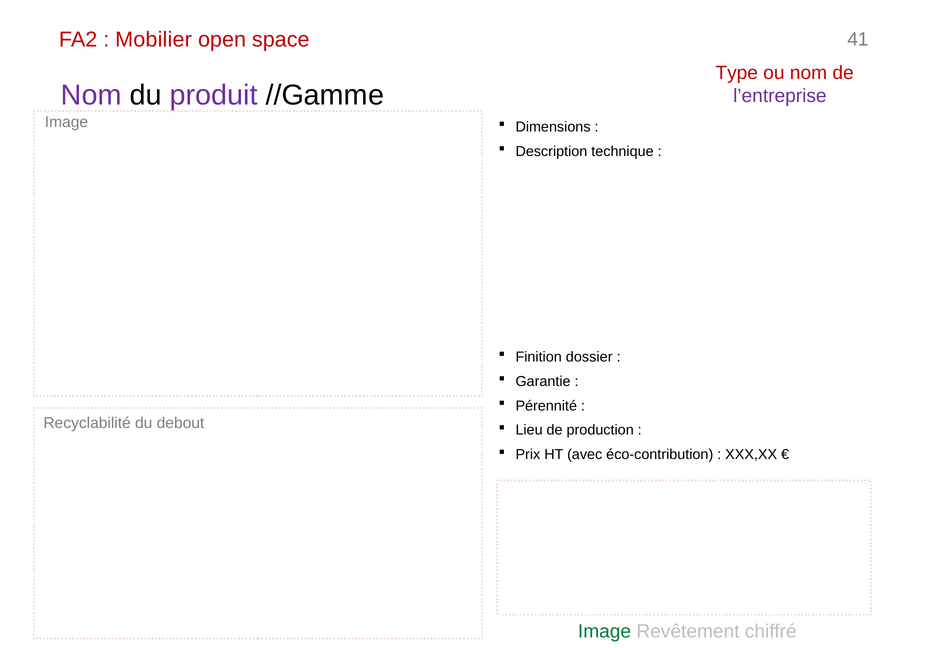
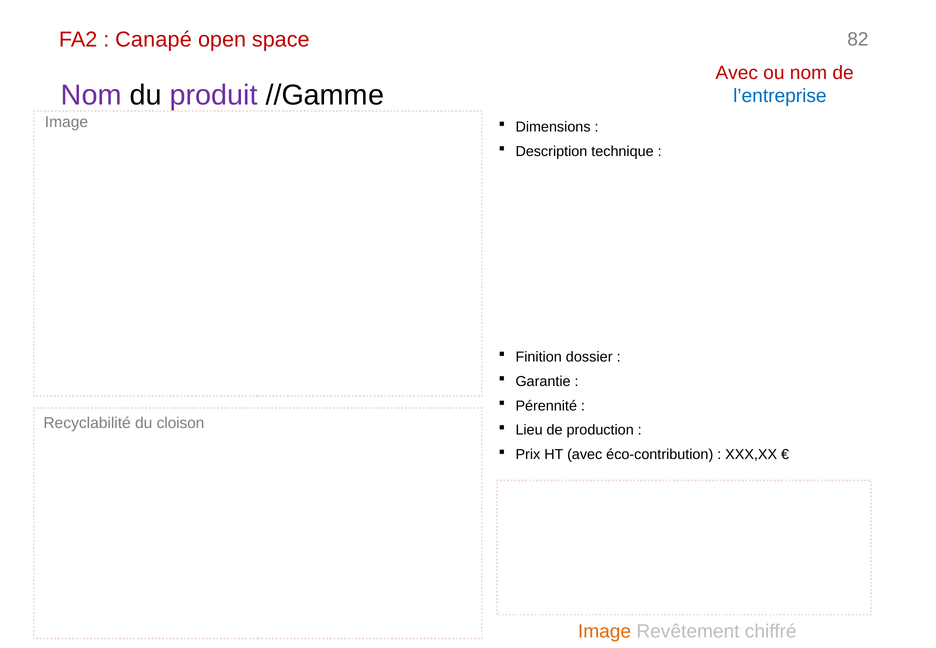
Mobilier: Mobilier -> Canapé (154, 40)
41: 41 -> 82 (858, 39)
Type: Type -> Avec (737, 73)
l’entreprise colour: purple -> blue (780, 96)
debout: debout -> cloison (181, 423)
Image colour: green -> orange (605, 631)
